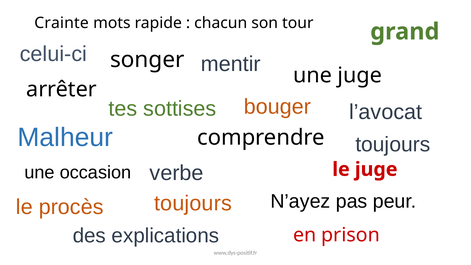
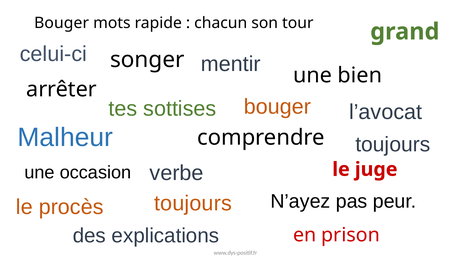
Crainte: Crainte -> Bouger (62, 23)
une juge: juge -> bien (360, 75)
